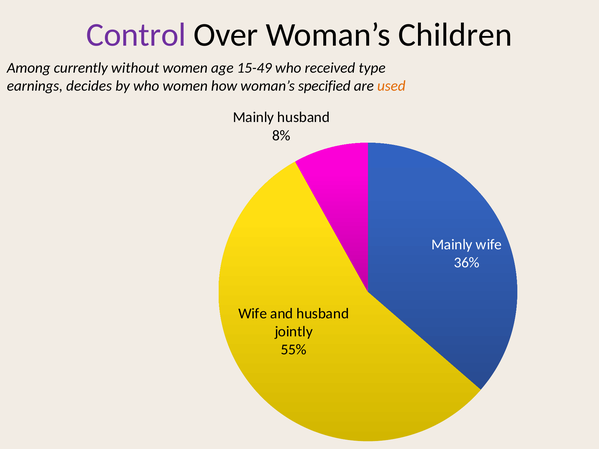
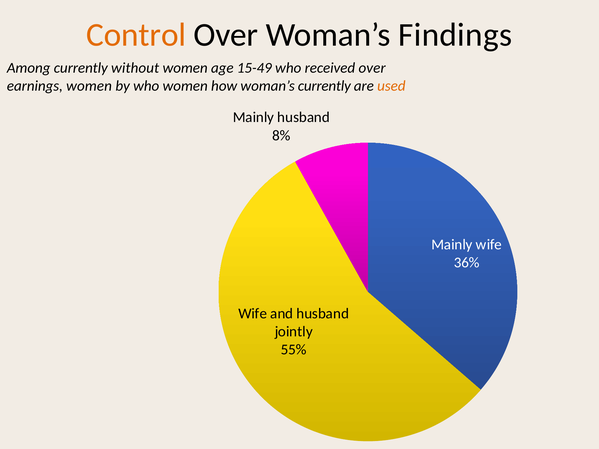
Control colour: purple -> orange (136, 35)
Children: Children -> Findings (455, 35)
received type: type -> over (372, 68)
earnings decides: decides -> women (89, 86)
woman’s specified: specified -> currently (324, 86)
